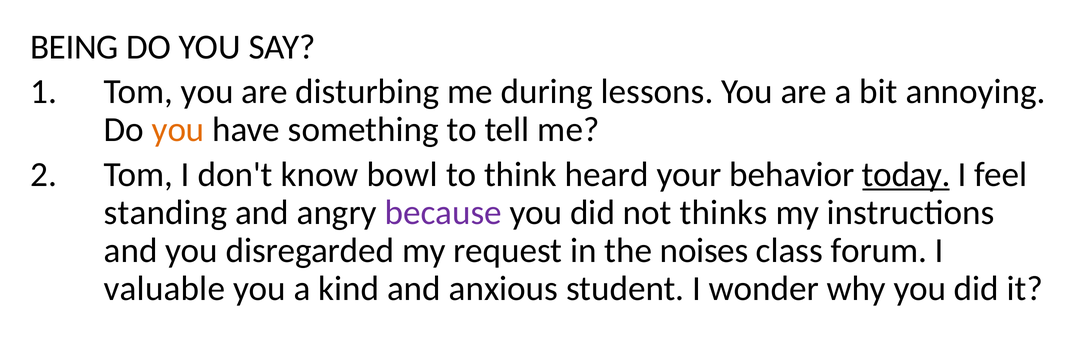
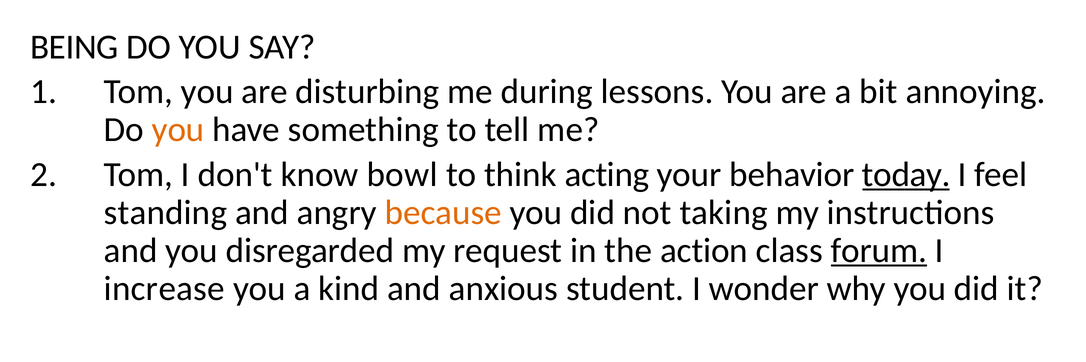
heard: heard -> acting (607, 174)
because colour: purple -> orange (443, 212)
thinks: thinks -> taking (724, 212)
noises: noises -> action (704, 251)
forum underline: none -> present (879, 251)
valuable: valuable -> increase (164, 289)
